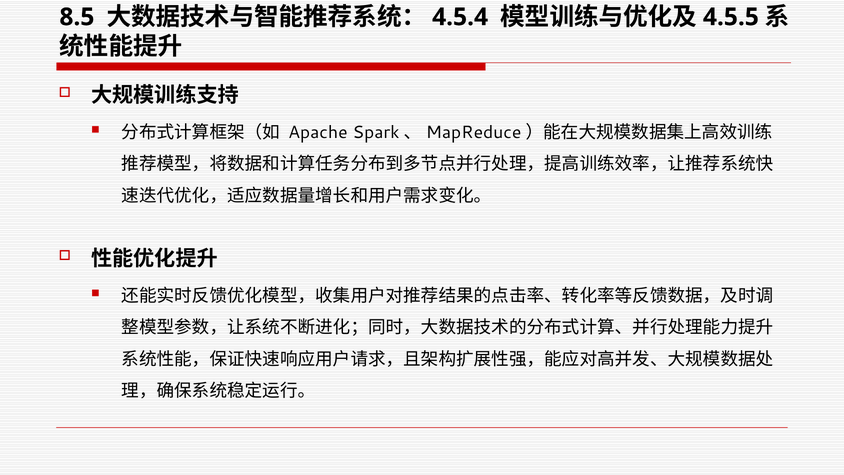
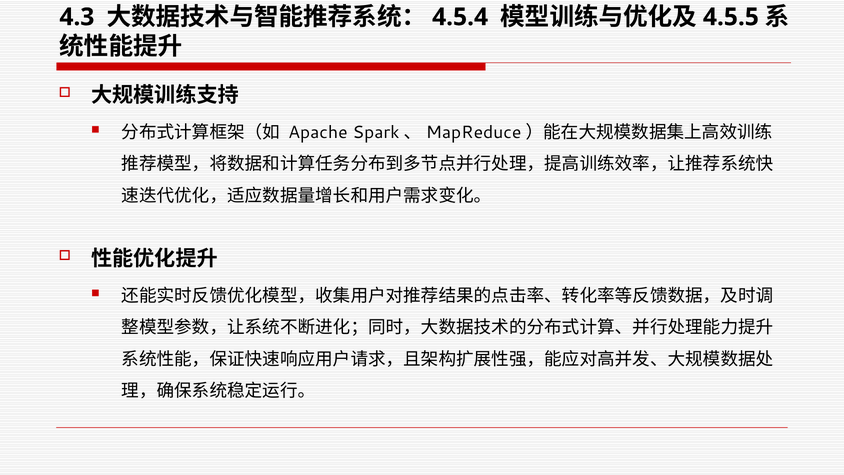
8.5: 8.5 -> 4.3 (77, 17)
